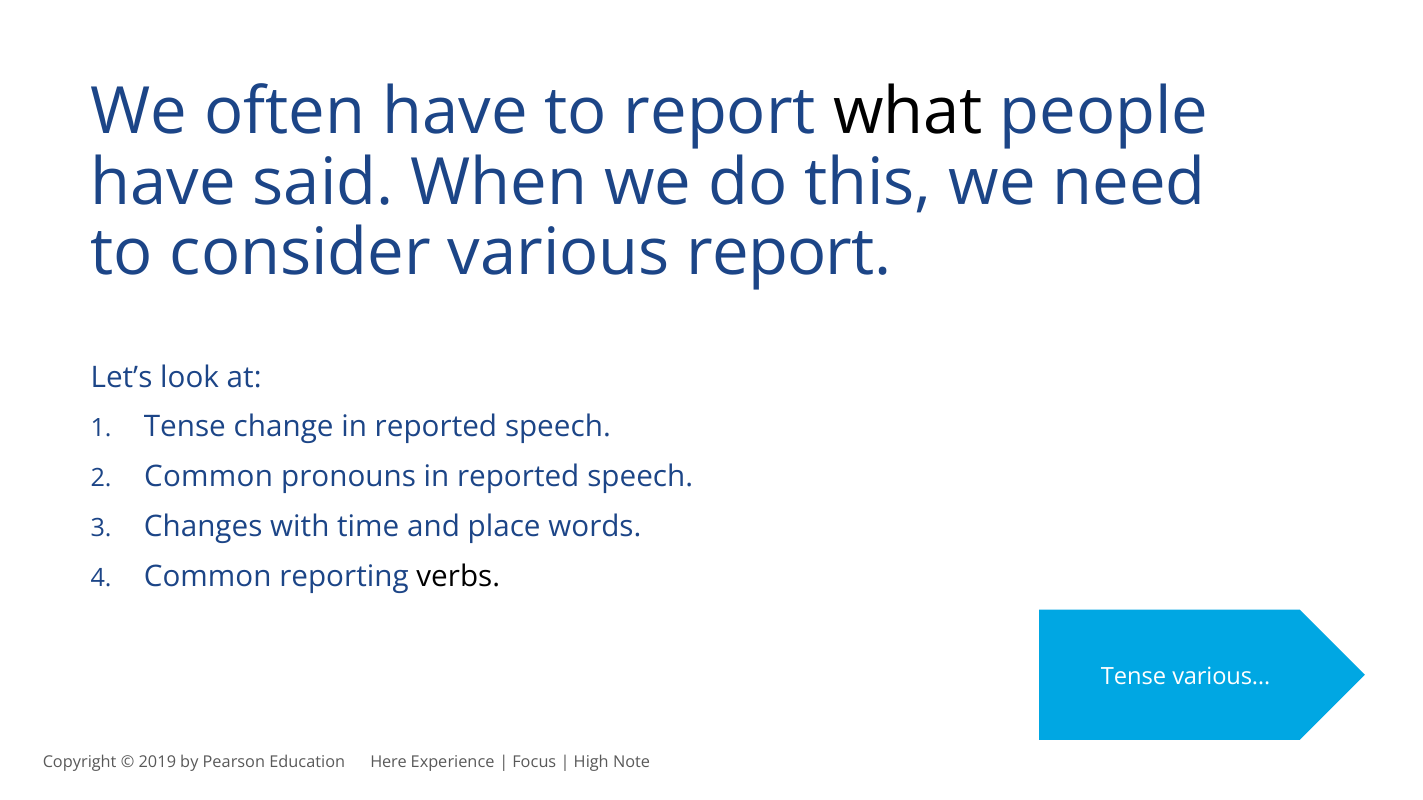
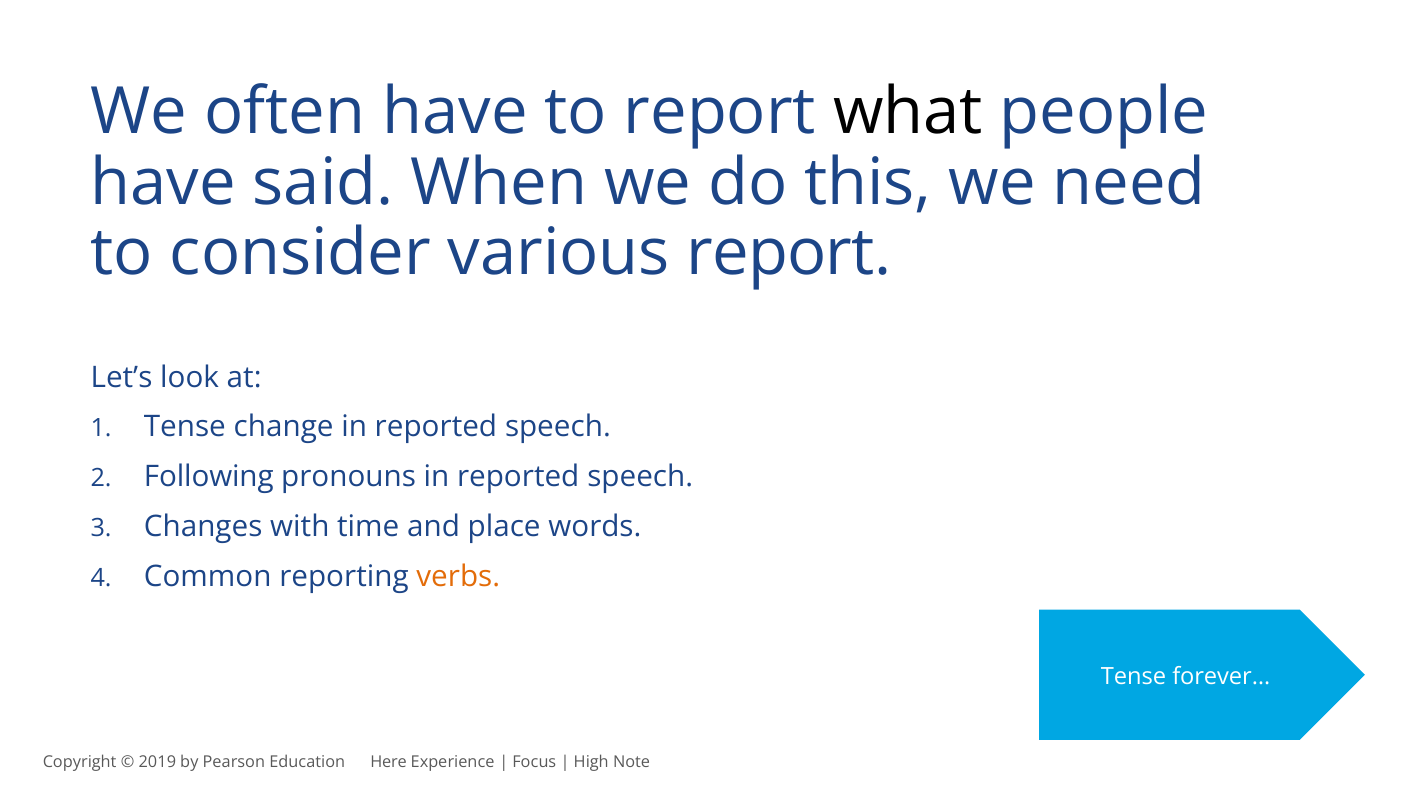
Common: Common -> Following (209, 477)
verbs colour: black -> orange (458, 577)
various…: various… -> forever… (1221, 677)
